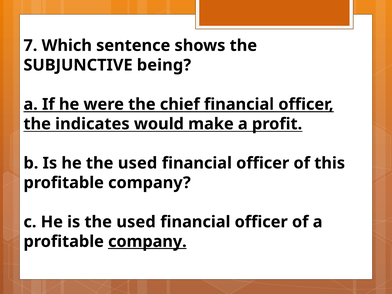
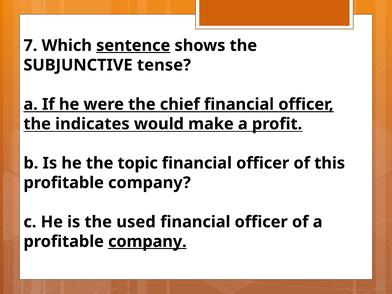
sentence underline: none -> present (133, 46)
being: being -> tense (164, 65)
he the used: used -> topic (138, 163)
